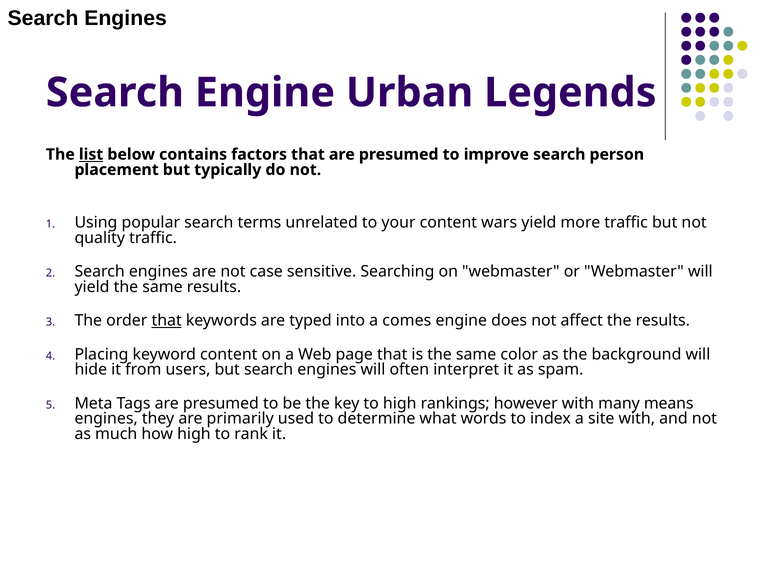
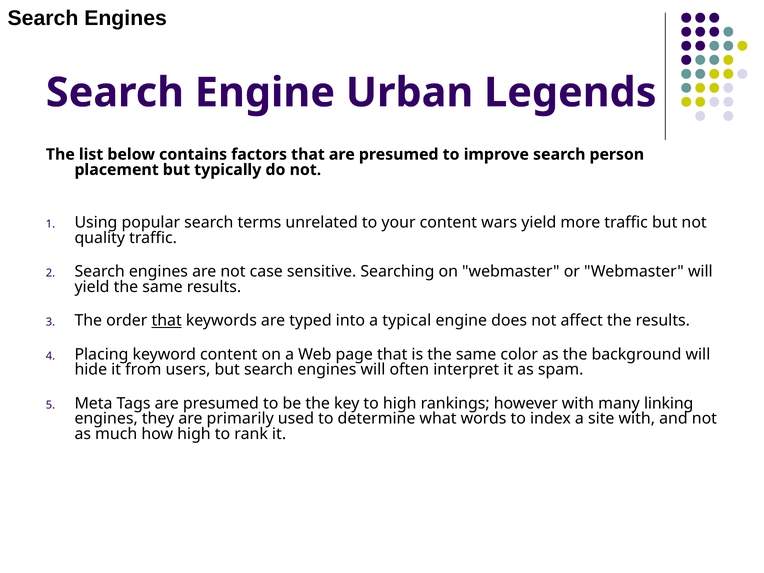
list underline: present -> none (91, 154)
comes: comes -> typical (407, 321)
means: means -> linking (669, 403)
